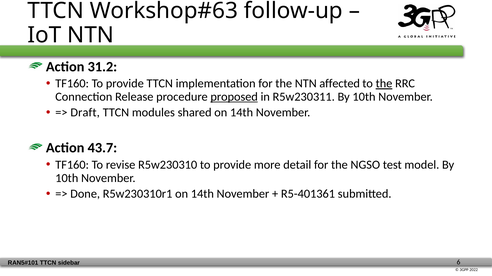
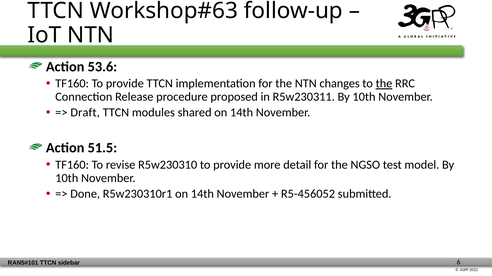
31.2: 31.2 -> 53.6 (102, 67)
affected: affected -> changes (340, 84)
proposed underline: present -> none (234, 97)
43.7: 43.7 -> 51.5 (102, 148)
R5-401361: R5-401361 -> R5-456052 (308, 194)
